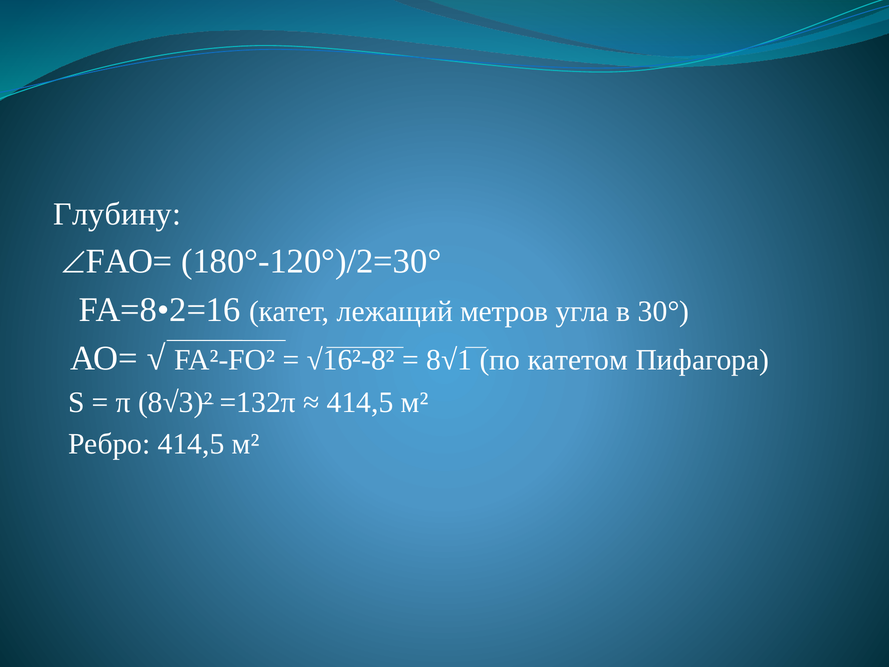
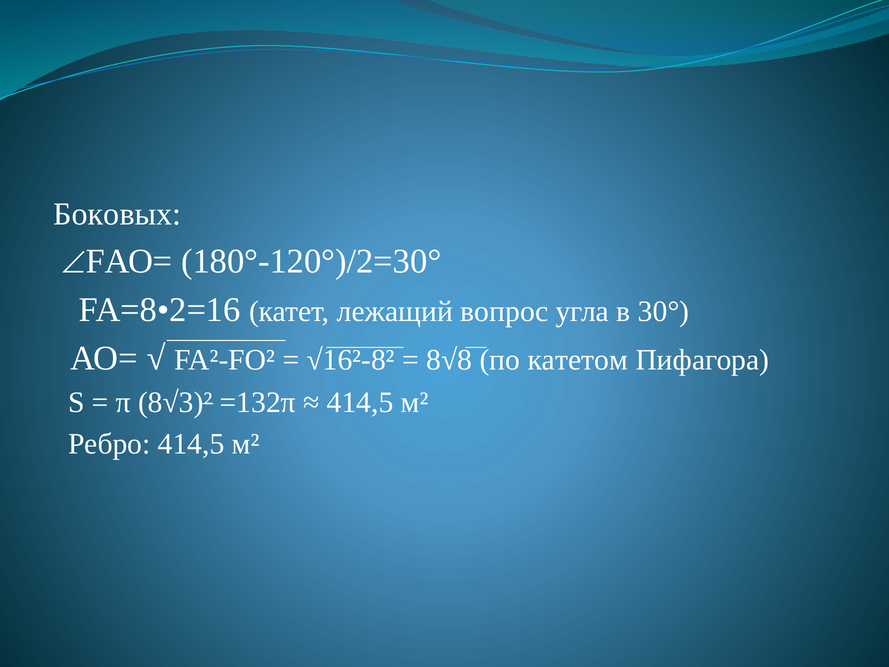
Глубину: Глубину -> Боковых (117, 214)
метров: метров -> вопрос (504, 311)
8√1: 8√1 -> 8√8 (449, 360)
